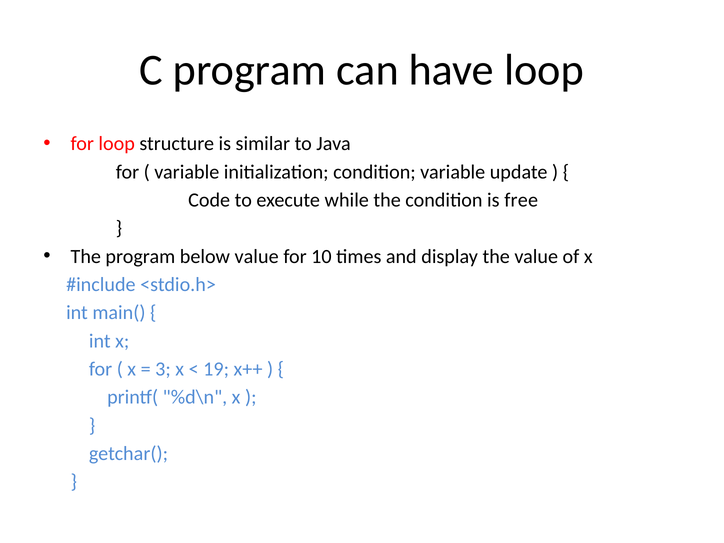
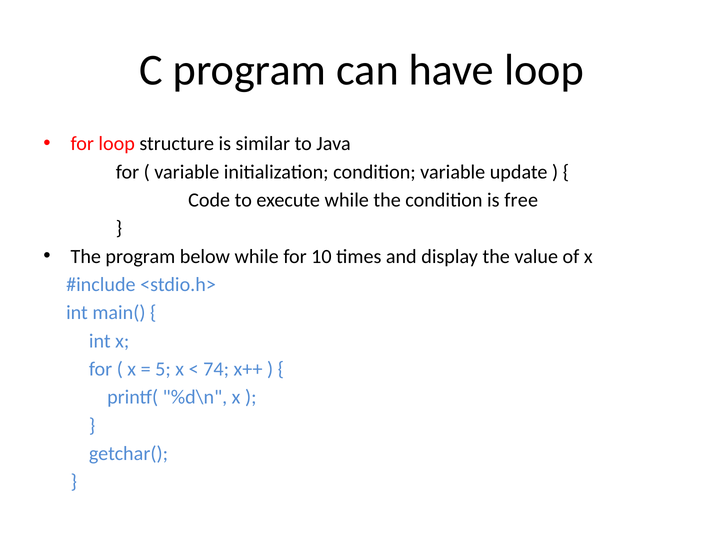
below value: value -> while (257, 256)
3: 3 -> 5 (163, 369)
19: 19 -> 74 (216, 369)
